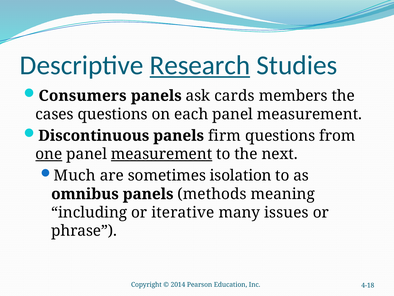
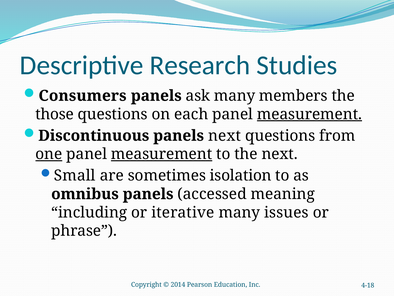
Research underline: present -> none (200, 65)
ask cards: cards -> many (235, 96)
cases: cases -> those (55, 114)
measurement underline: none -> present (309, 114)
panels firm: firm -> next (225, 135)
Much: Much -> Small (75, 175)
methods: methods -> accessed (212, 194)
